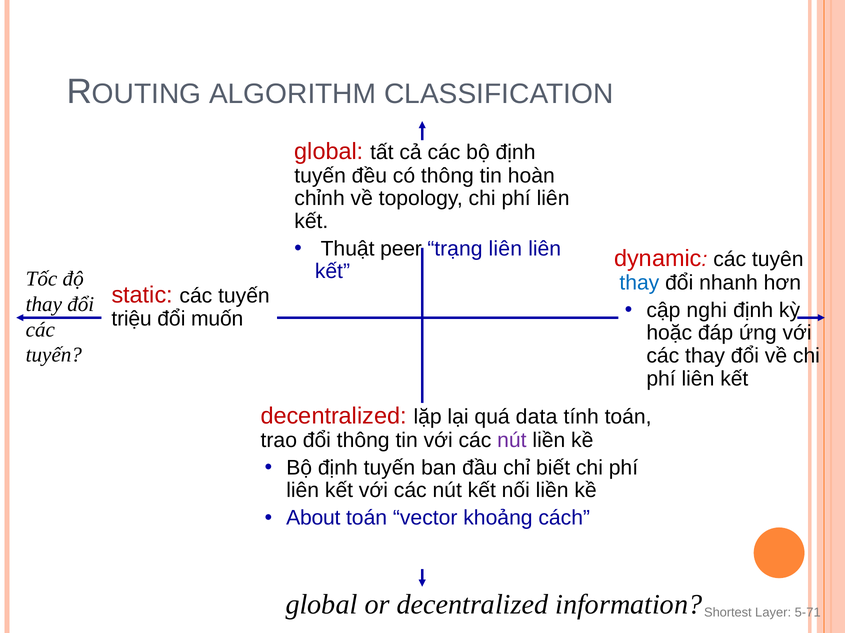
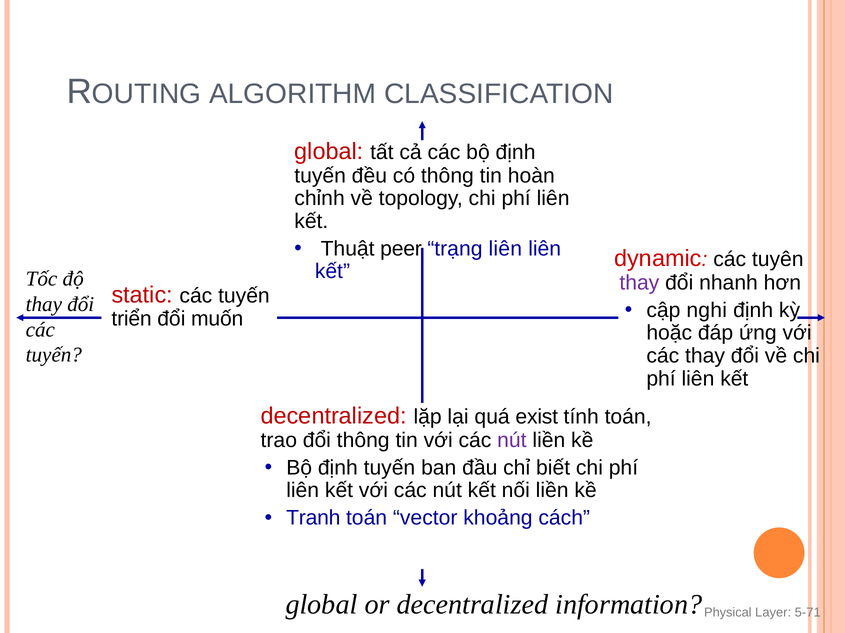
thay colour: blue -> purple (639, 283)
triệu: triệu -> triển (132, 319)
data: data -> exist (537, 417)
About: About -> Tranh (313, 518)
Shortest: Shortest -> Physical (728, 613)
